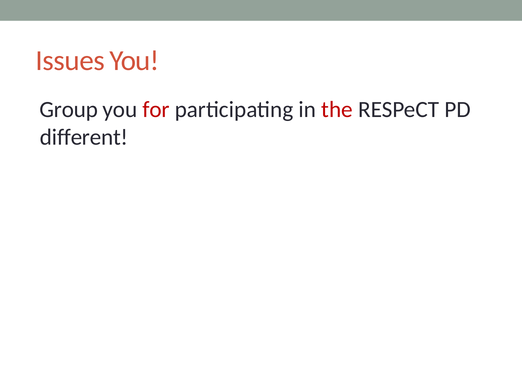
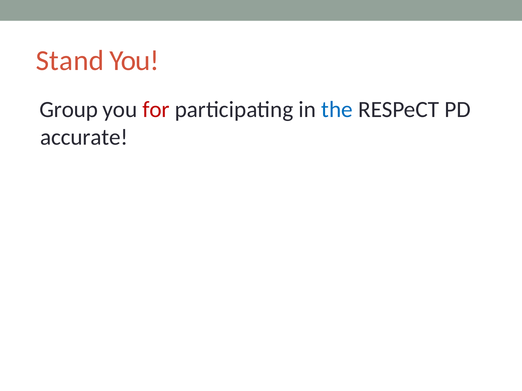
Issues: Issues -> Stand (70, 61)
the colour: red -> blue (337, 110)
different: different -> accurate (84, 137)
